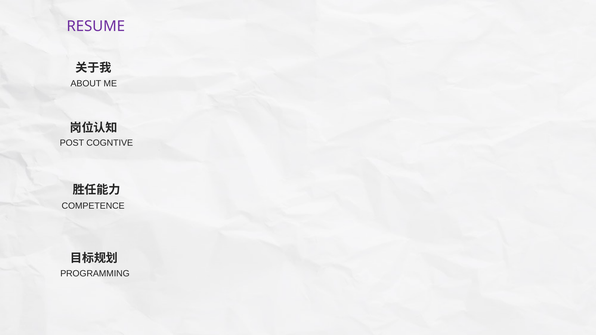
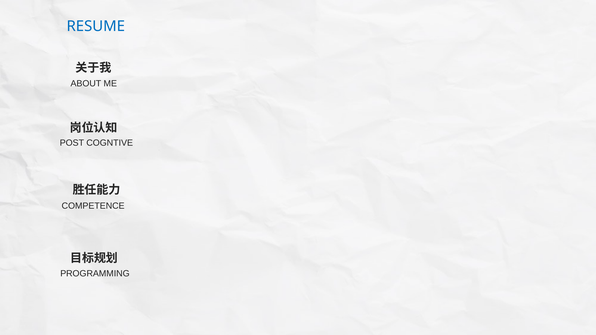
RESUME colour: purple -> blue (96, 26)
